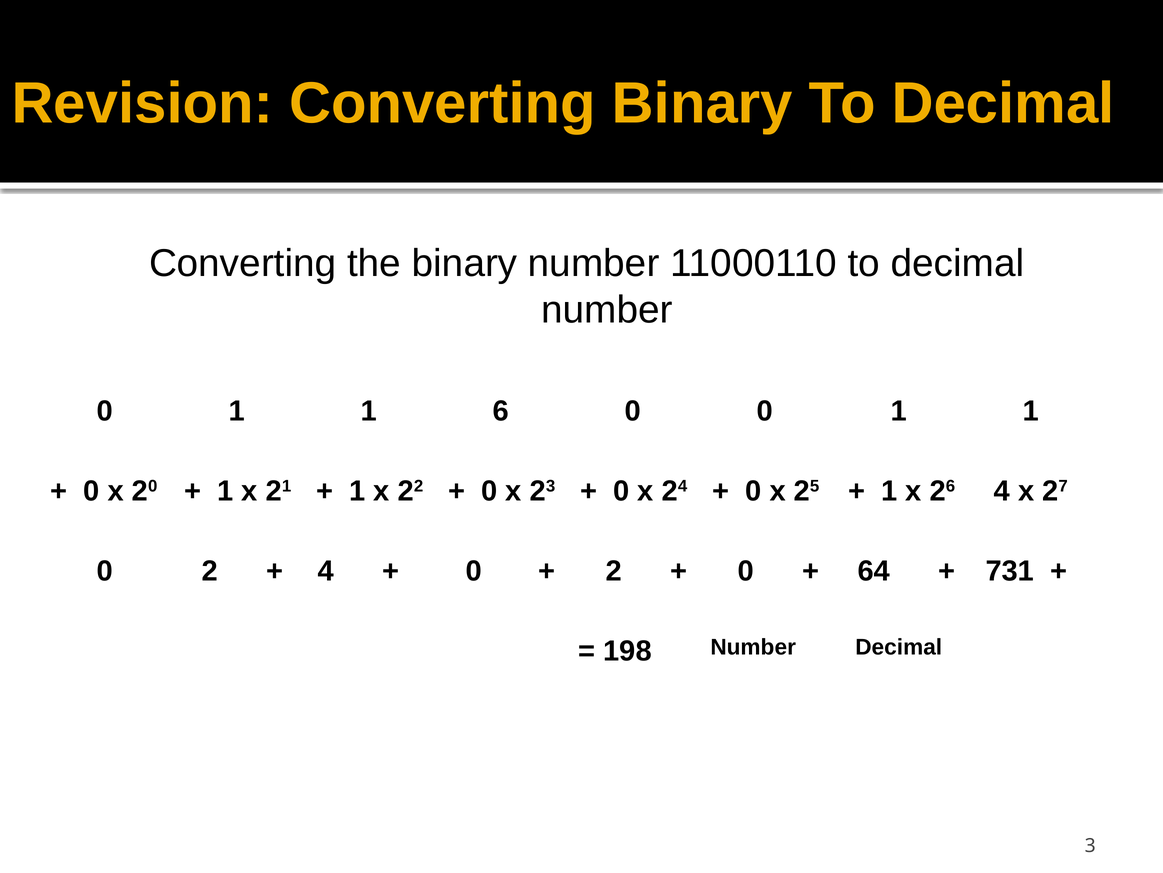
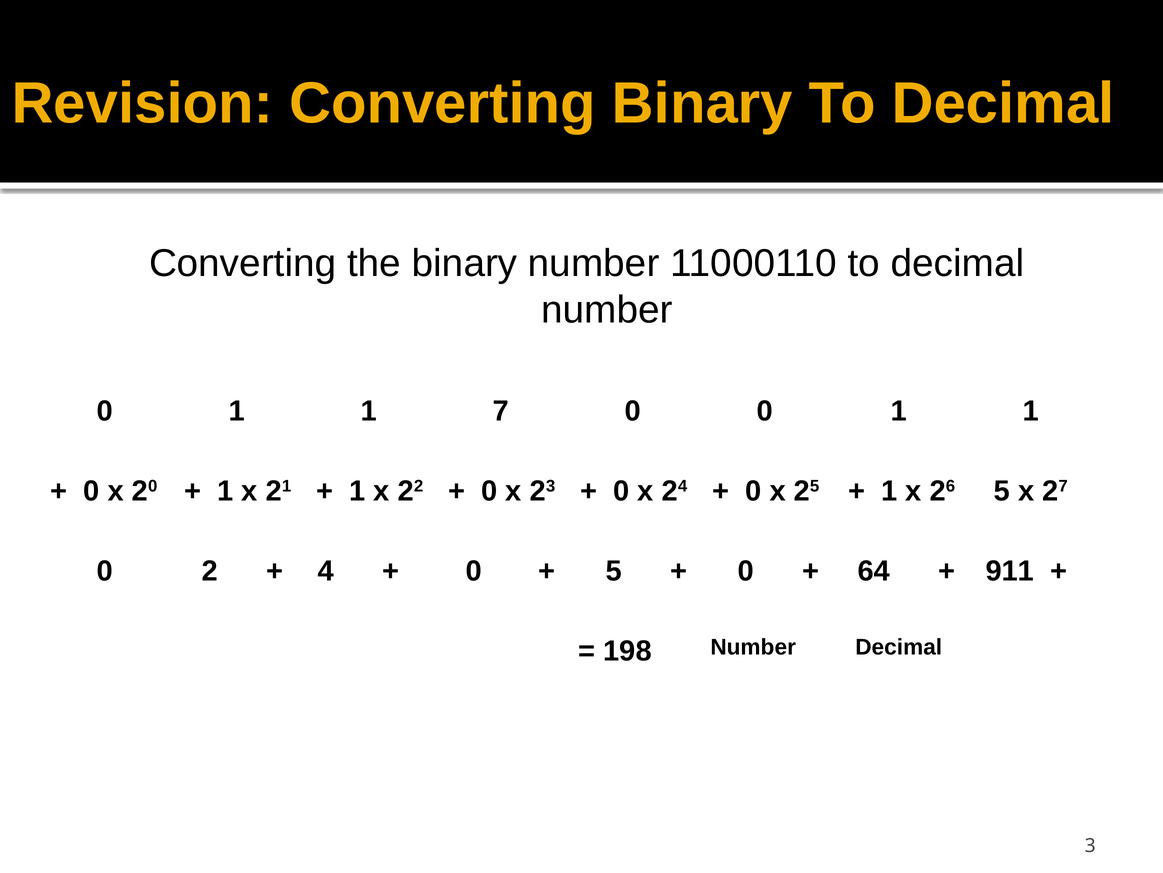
6: 6 -> 7 (501, 411)
26 4: 4 -> 5 (1002, 491)
2: 2 -> 5 (614, 571)
731: 731 -> 911 (1010, 571)
